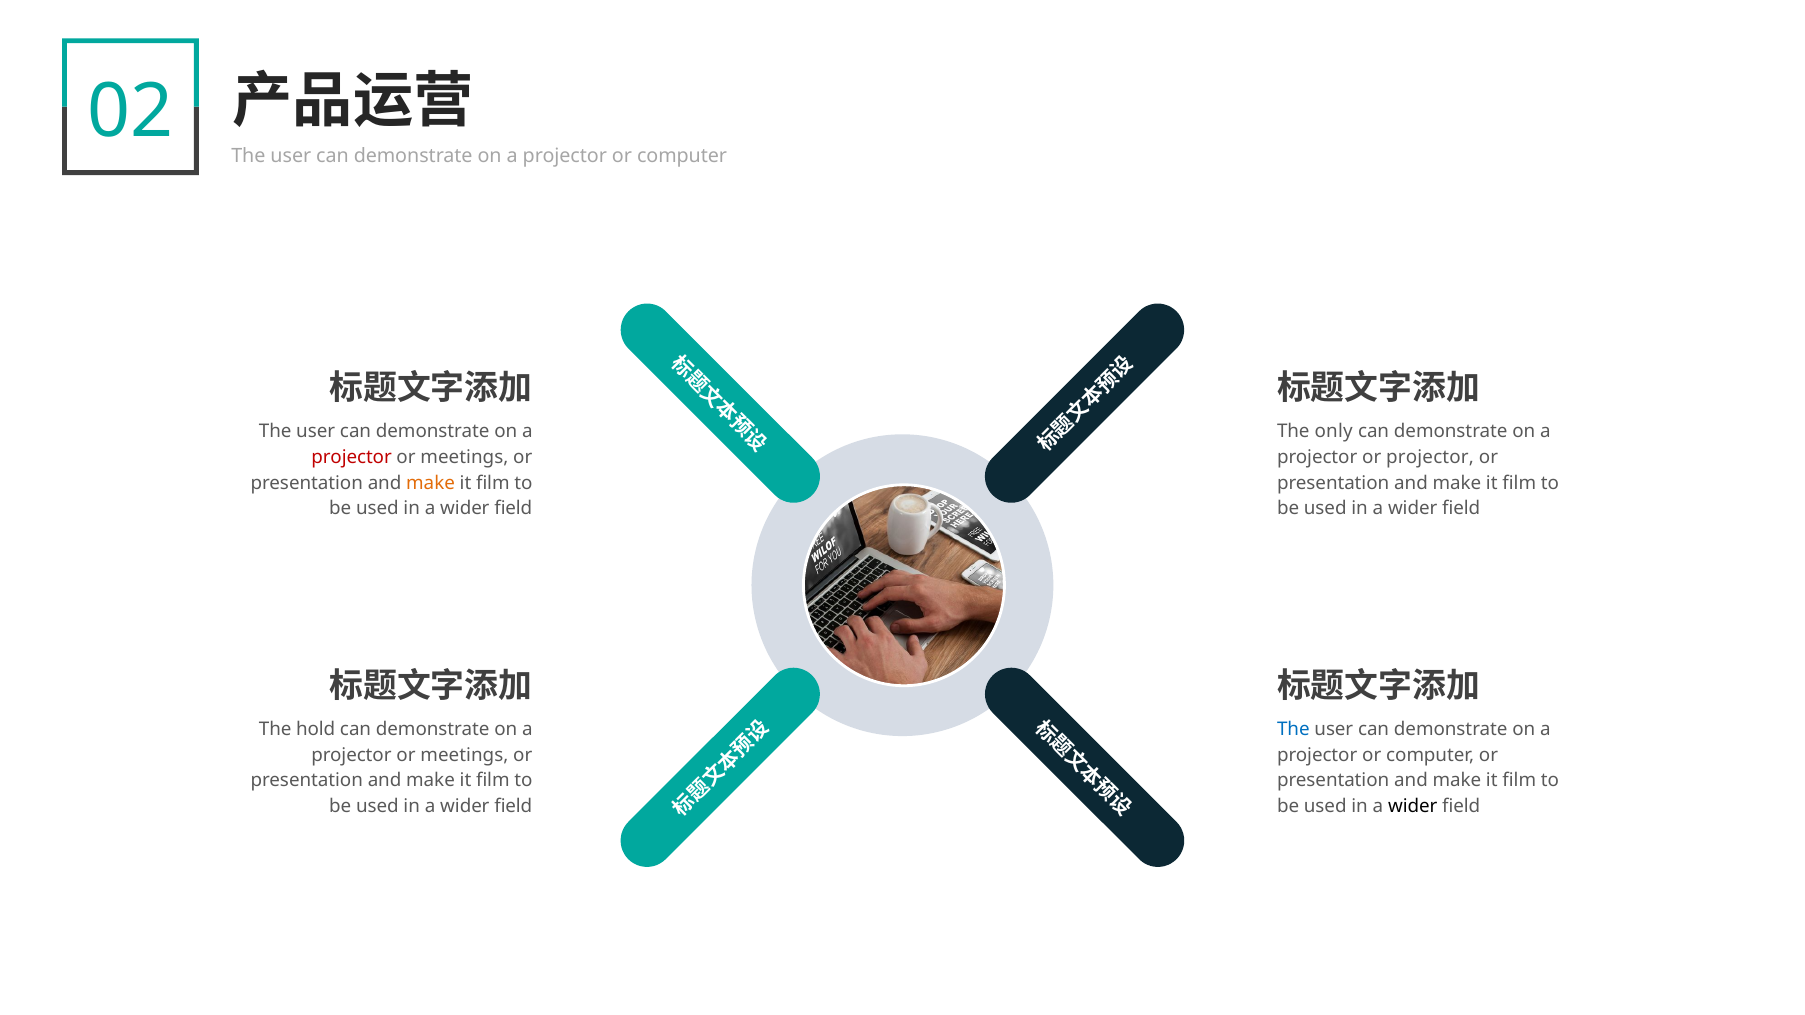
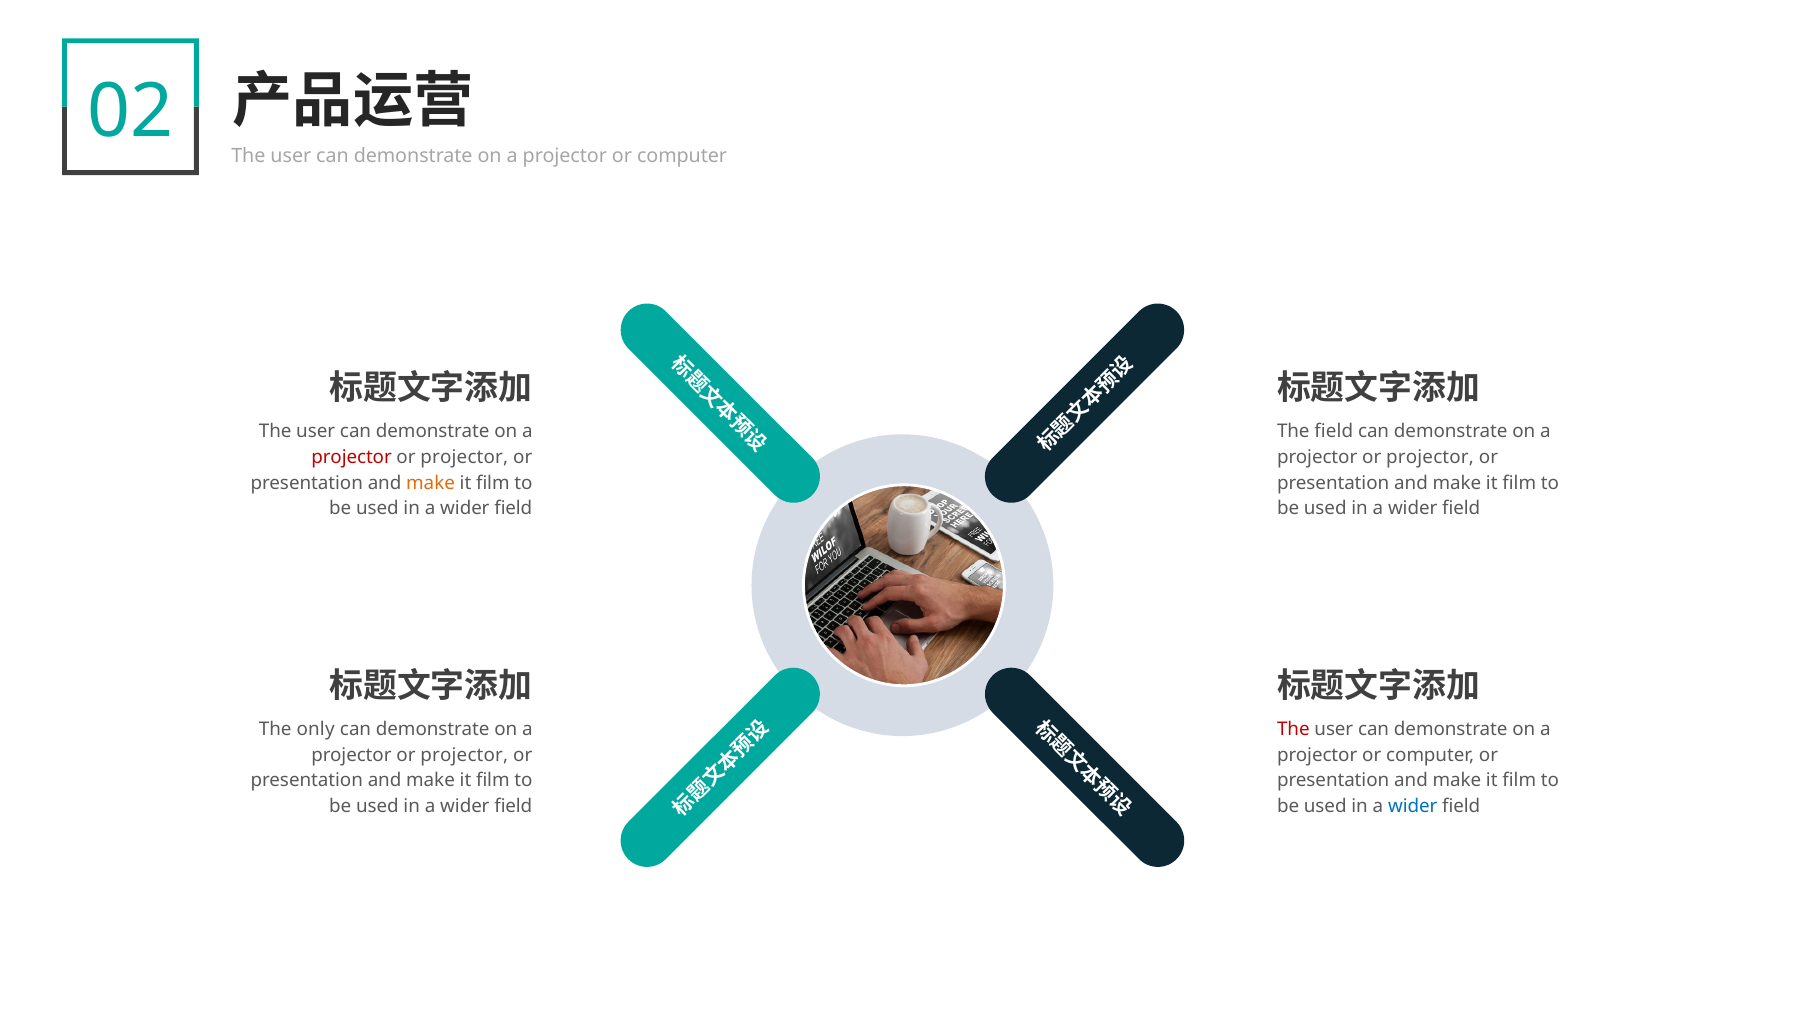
The only: only -> field (1334, 432)
meetings: meetings -> projector (464, 457)
hold: hold -> only (316, 729)
The colour: blue -> red (1293, 729)
meetings: meetings -> projector (464, 755)
wider colour: black -> blue (1413, 807)
